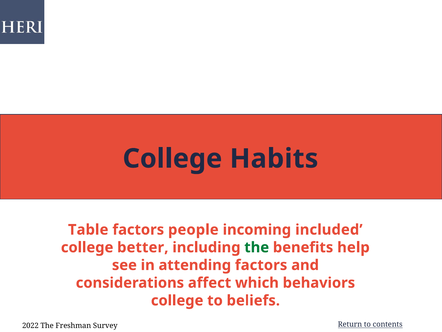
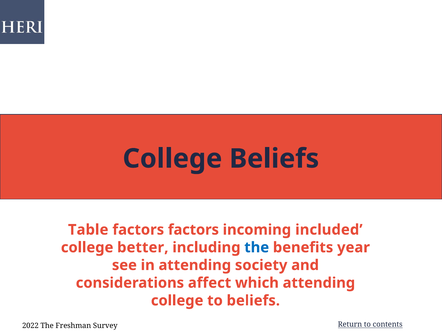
College Habits: Habits -> Beliefs (274, 158)
factors people: people -> factors (193, 229)
the colour: green -> blue (257, 247)
help: help -> year (354, 247)
attending factors: factors -> society (261, 265)
which behaviors: behaviors -> attending (319, 282)
